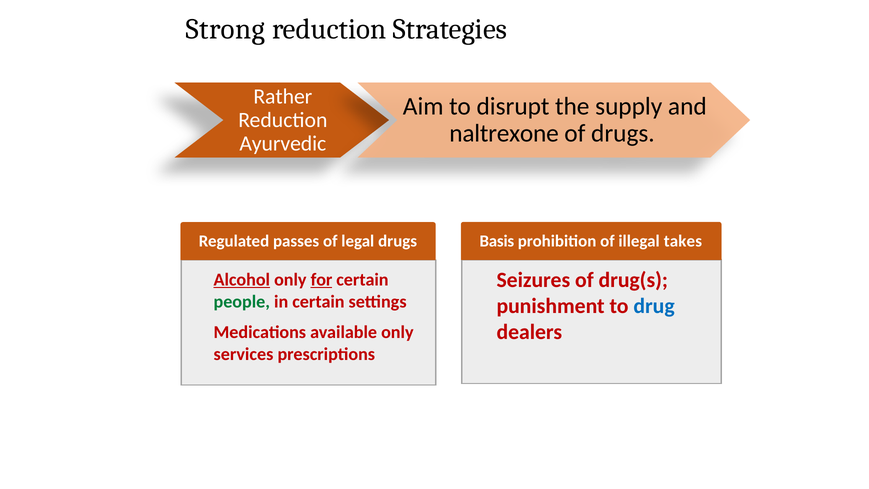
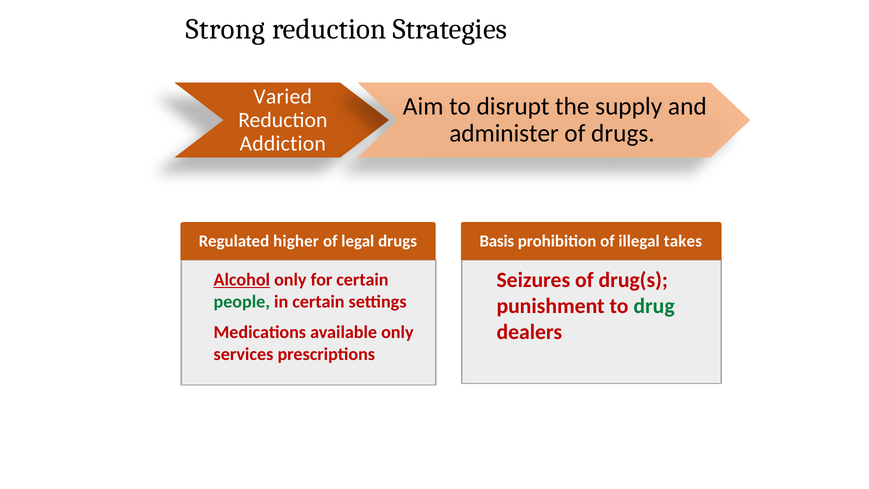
Rather: Rather -> Varied (283, 96)
naltrexone: naltrexone -> administer (504, 134)
Ayurvedic: Ayurvedic -> Addiction (283, 143)
passes: passes -> higher (296, 241)
for underline: present -> none (322, 280)
drug colour: blue -> green (654, 306)
